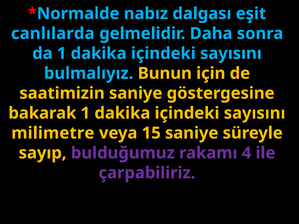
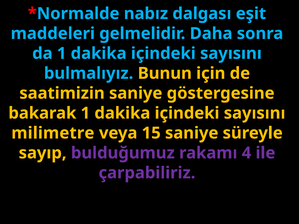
canlılarda: canlılarda -> maddeleri (53, 34)
